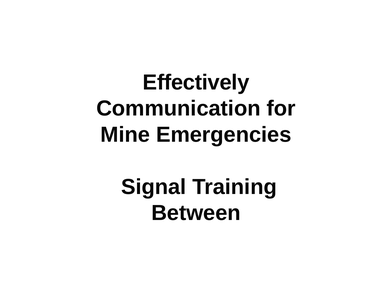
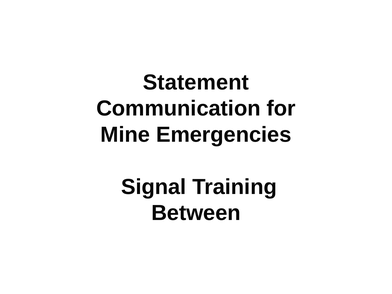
Effectively: Effectively -> Statement (196, 82)
